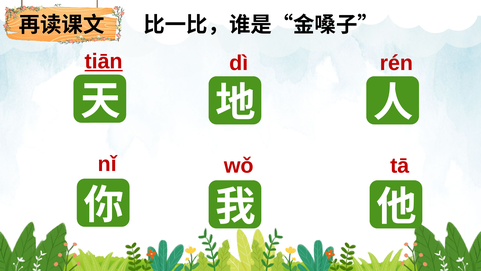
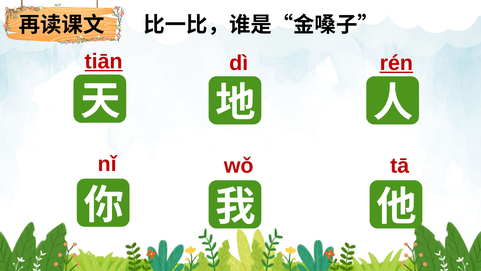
rén underline: none -> present (396, 63)
